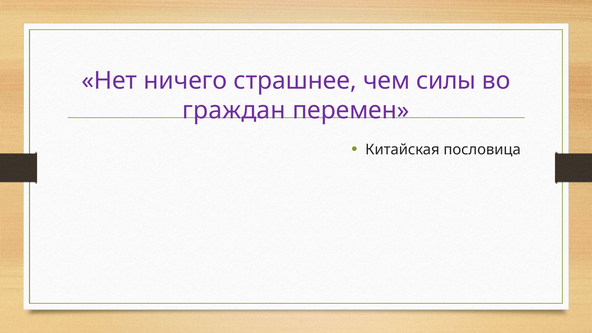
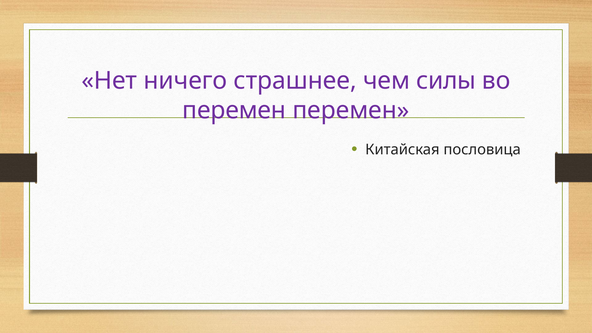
граждан: граждан -> перемен (234, 110)
